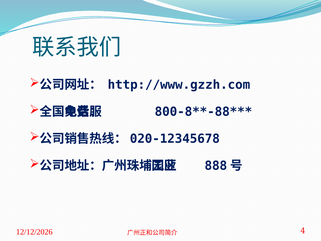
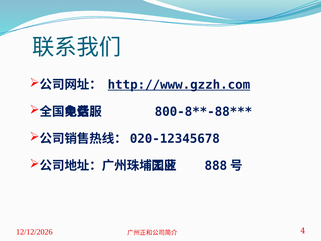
http://www.gzzh.com underline: none -> present (179, 85)
